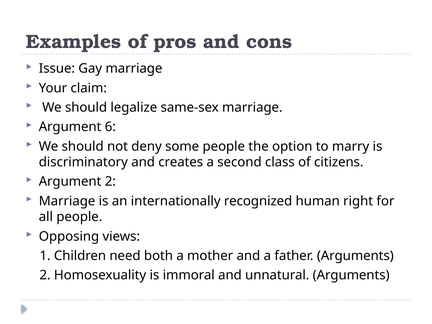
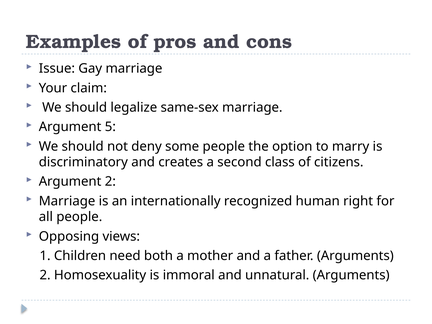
6: 6 -> 5 (110, 127)
